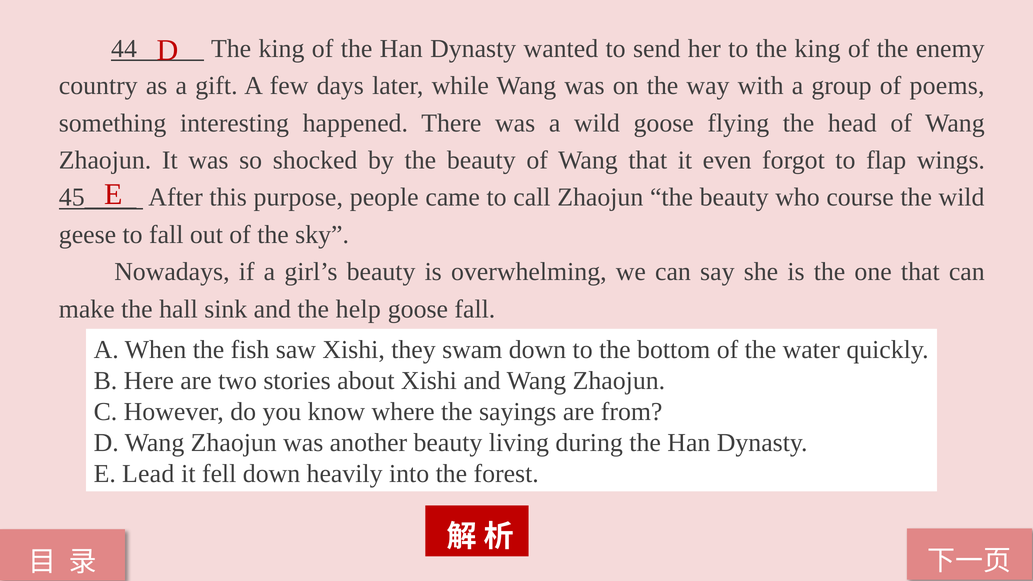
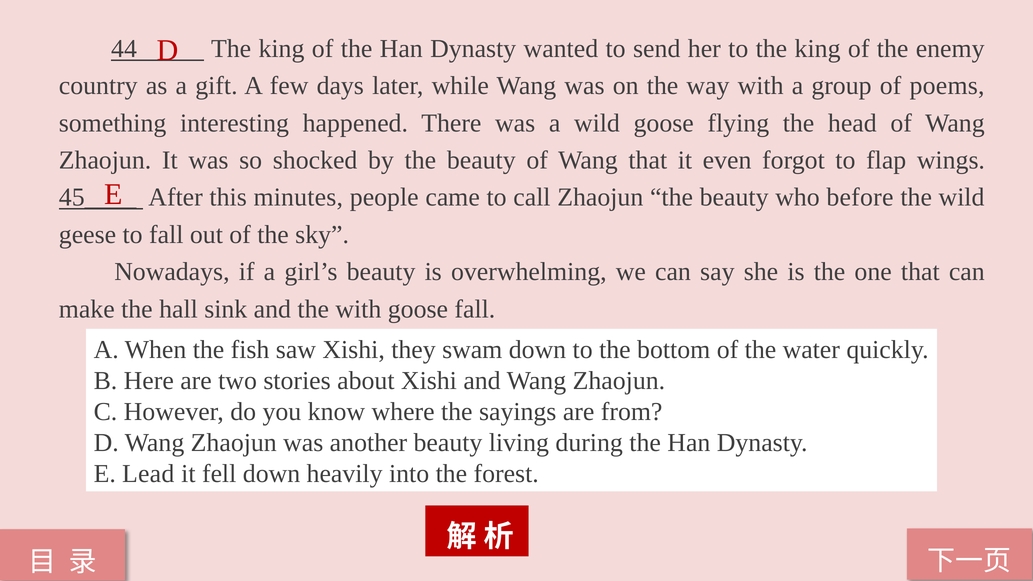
purpose: purpose -> minutes (298, 197)
course: course -> before (860, 197)
the help: help -> with (358, 309)
